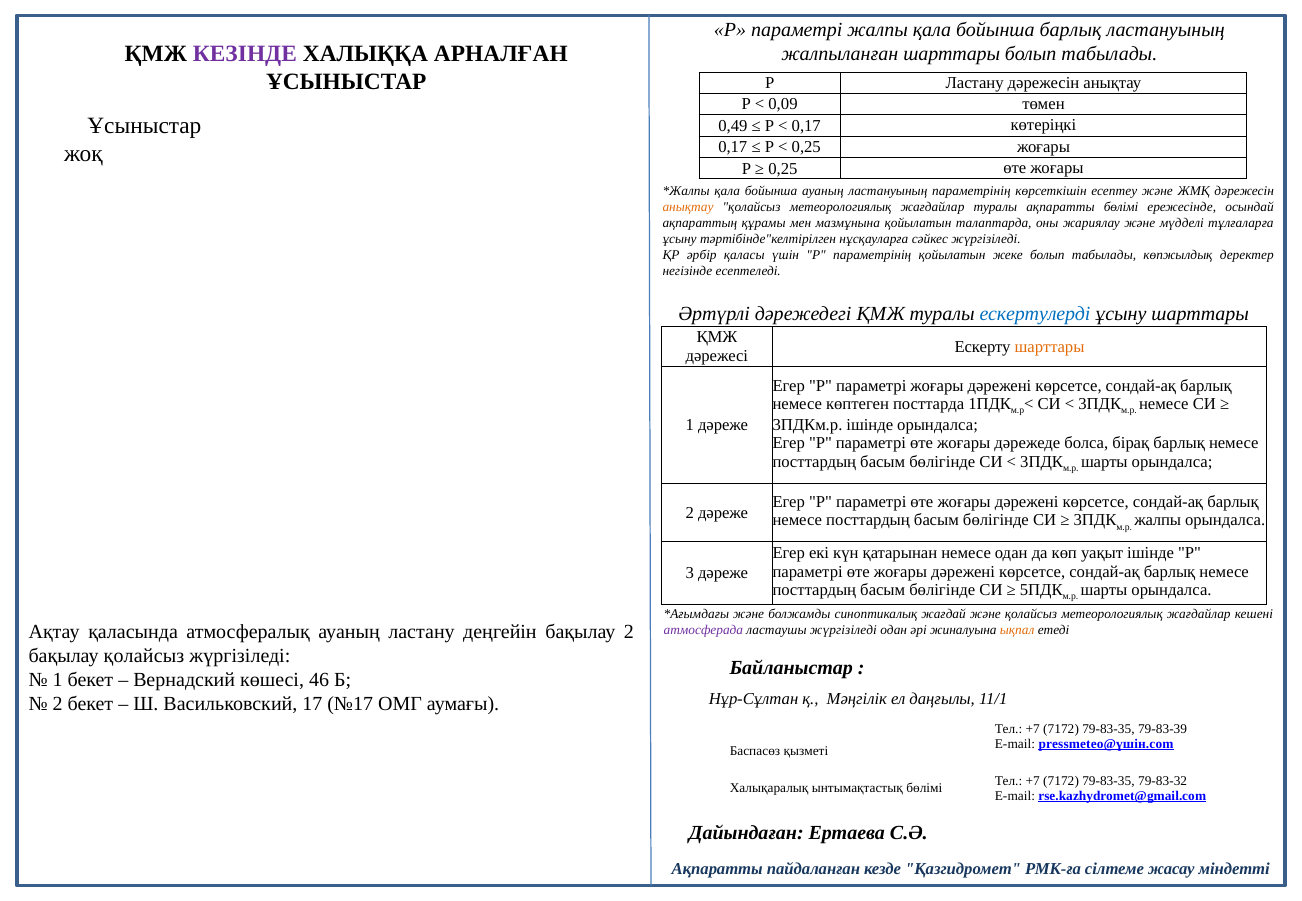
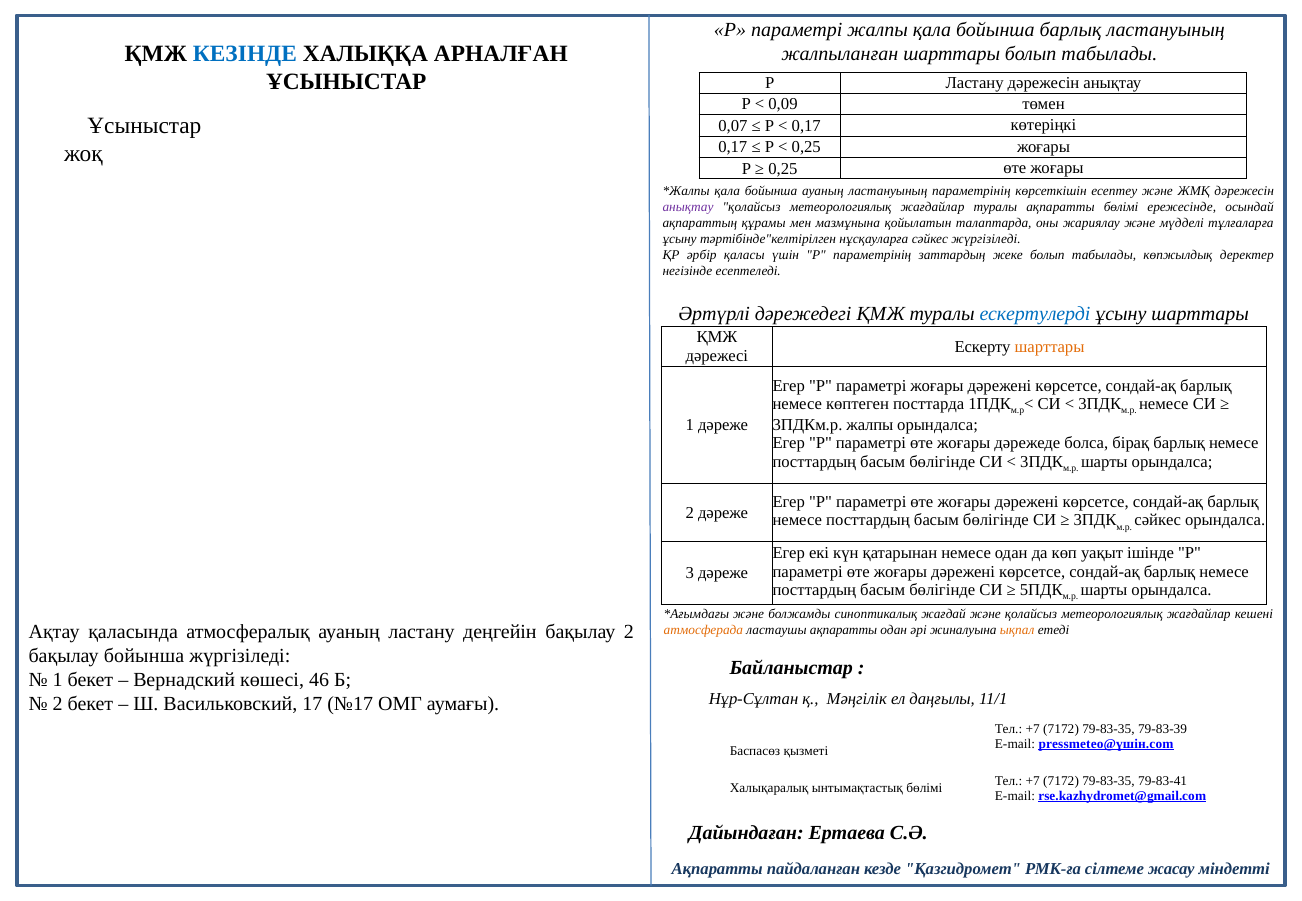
КЕЗІНДЕ colour: purple -> blue (245, 54)
0,49: 0,49 -> 0,07 (733, 126)
анықтау colour: orange -> purple (688, 207)
параметрінің қойылатын: қойылатын -> заттардың (952, 255)
3ПДКм.р ішінде: ішінде -> жалпы (870, 425)
жалпы: жалпы -> сәйкес (1158, 521)
атмосферада colour: purple -> orange (703, 630)
ластаушы жүргізіледі: жүргізіледі -> ақпаратты (844, 630)
бақылау қолайсыз: қолайсыз -> бойынша (144, 656)
79-83-32: 79-83-32 -> 79-83-41 (1163, 781)
